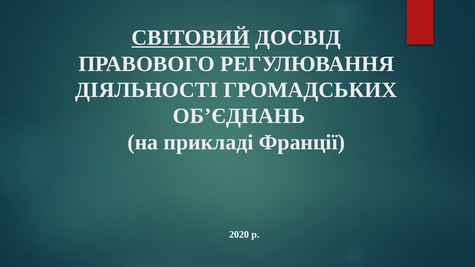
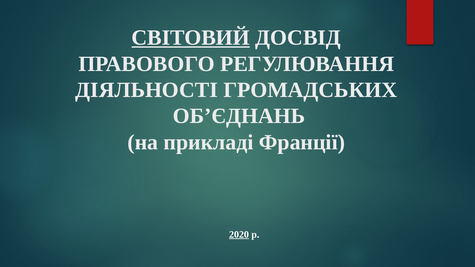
2020 underline: none -> present (239, 235)
